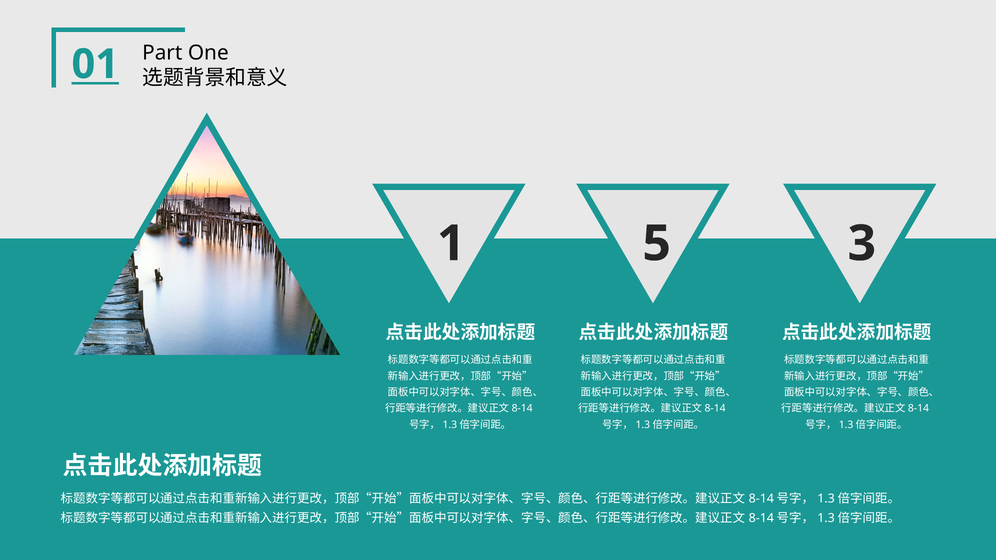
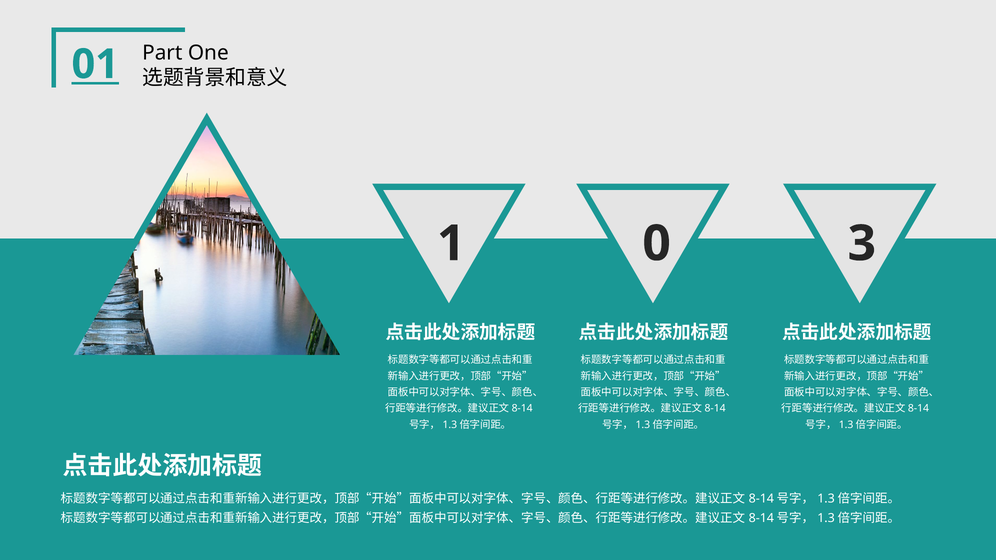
5: 5 -> 0 (657, 244)
